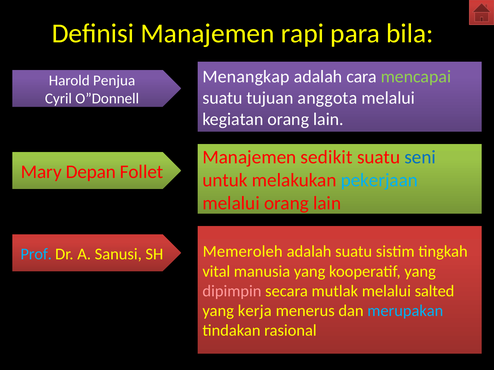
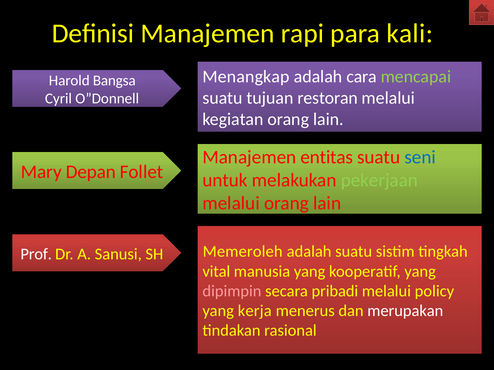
bila: bila -> kali (410, 34)
Penjua: Penjua -> Bangsa (114, 80)
anggota: anggota -> restoran (328, 98)
sedikit: sedikit -> entitas (327, 157)
pekerjaan colour: light blue -> light green (379, 180)
Prof colour: light blue -> white (36, 254)
mutlak: mutlak -> pribadi (335, 291)
salted: salted -> policy (434, 291)
merupakan colour: light blue -> white (405, 311)
